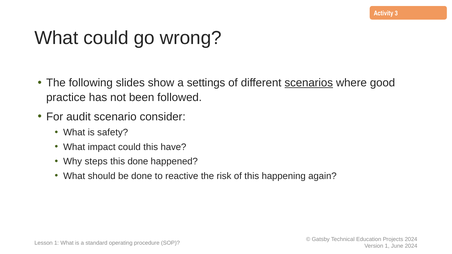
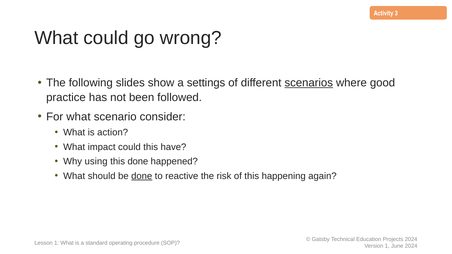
For audit: audit -> what (78, 117)
safety: safety -> action (113, 133)
steps: steps -> using (96, 162)
done underline: none -> present (142, 176)
